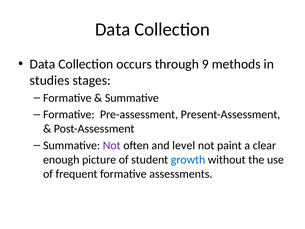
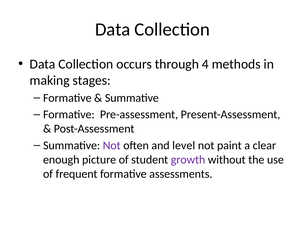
9: 9 -> 4 (205, 64)
studies: studies -> making (50, 80)
growth colour: blue -> purple (188, 159)
